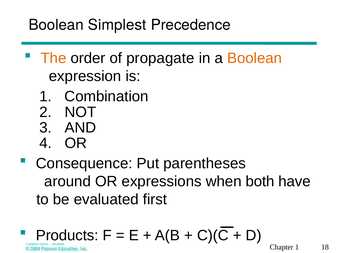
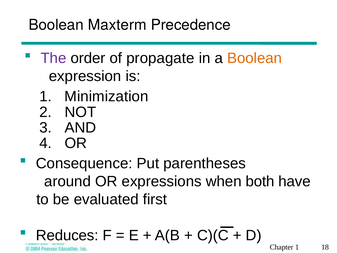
Simplest: Simplest -> Maxterm (117, 25)
The colour: orange -> purple (53, 58)
Combination: Combination -> Minimization (106, 96)
Products: Products -> Reduces (67, 235)
